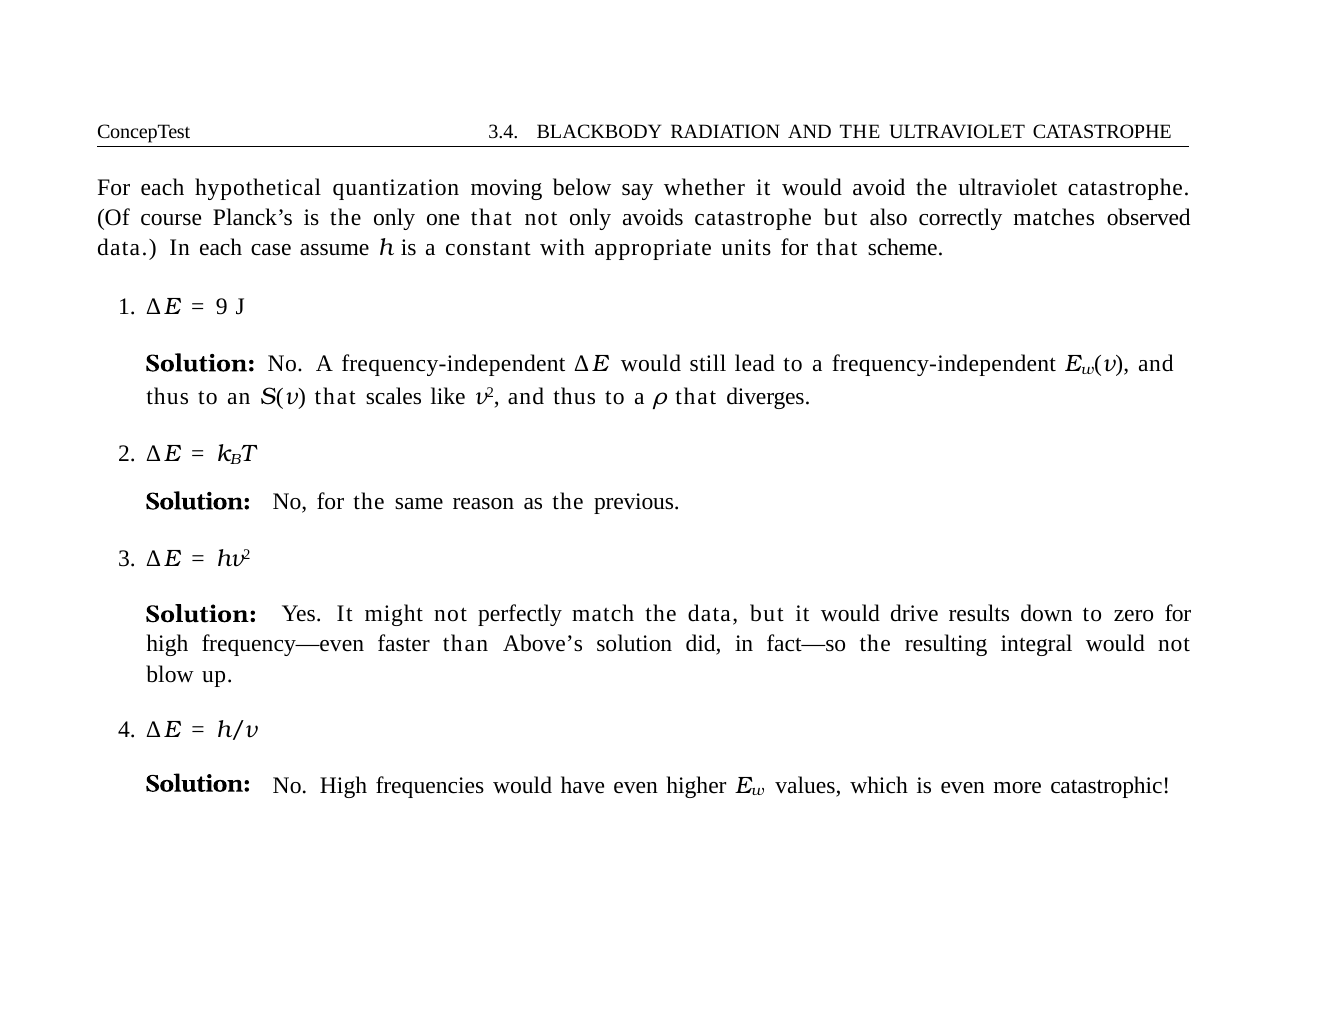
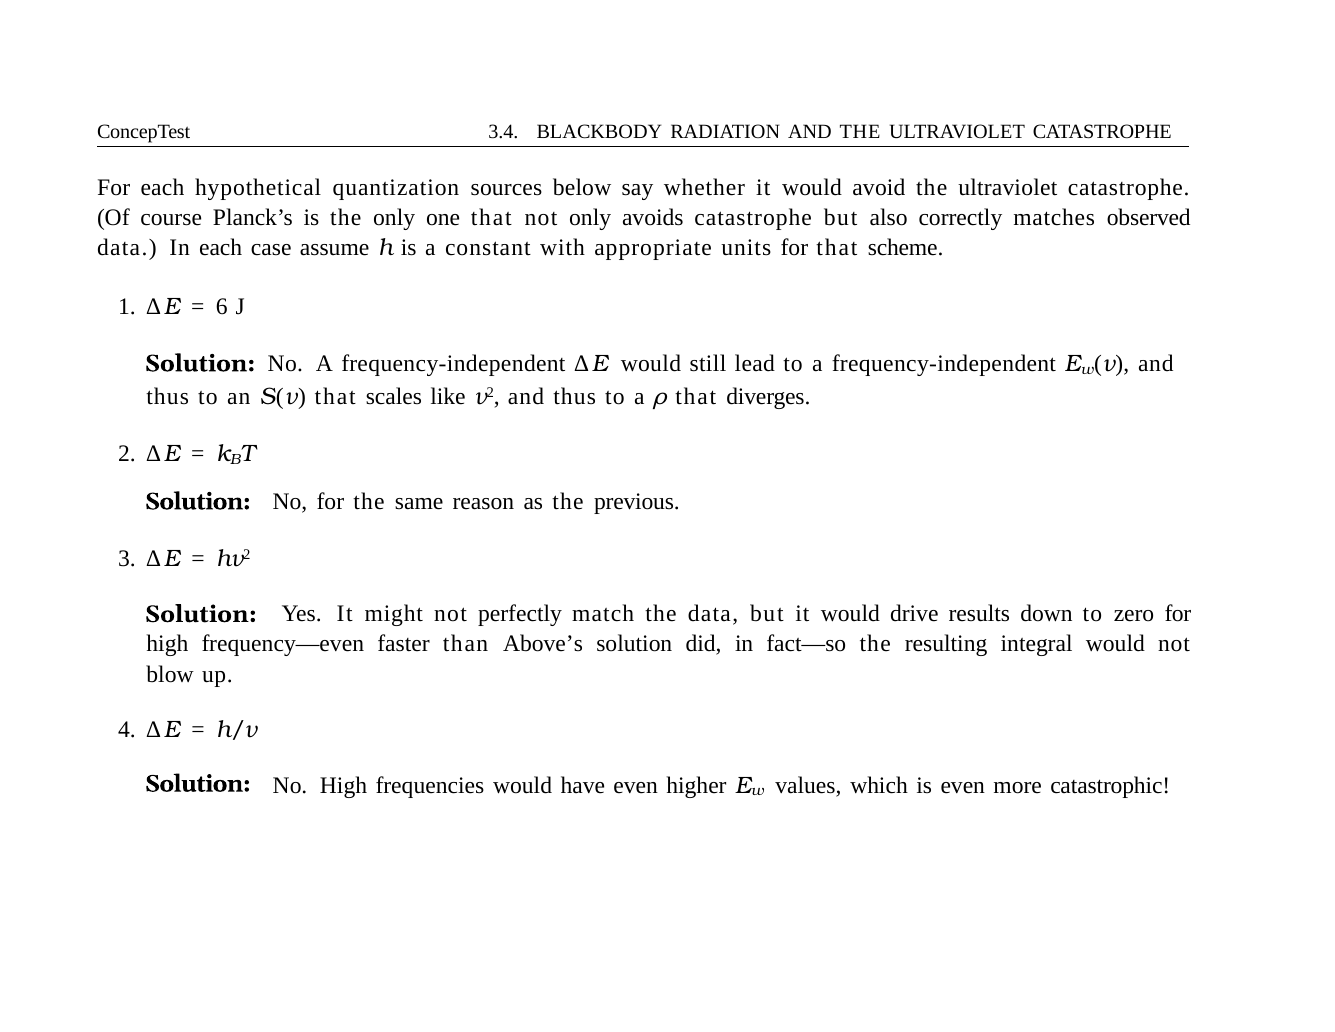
moving: moving -> sources (506, 188)
9: 9 -> 6 (222, 306)
